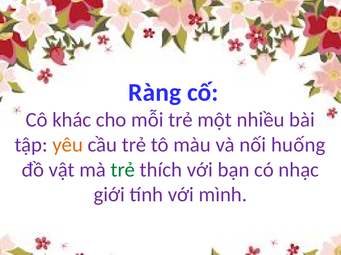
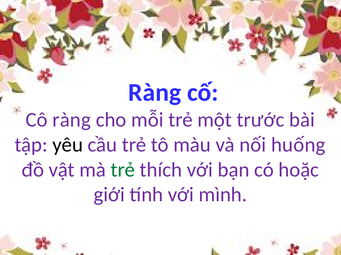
Cô khác: khác -> ràng (72, 120)
nhiều: nhiều -> trước (261, 120)
yêu colour: orange -> black (68, 145)
nhạc: nhạc -> hoặc (299, 170)
